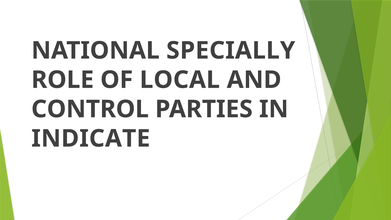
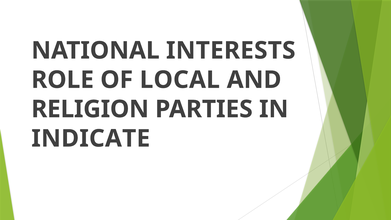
SPECIALLY: SPECIALLY -> INTERESTS (231, 51)
CONTROL: CONTROL -> RELIGION (90, 109)
